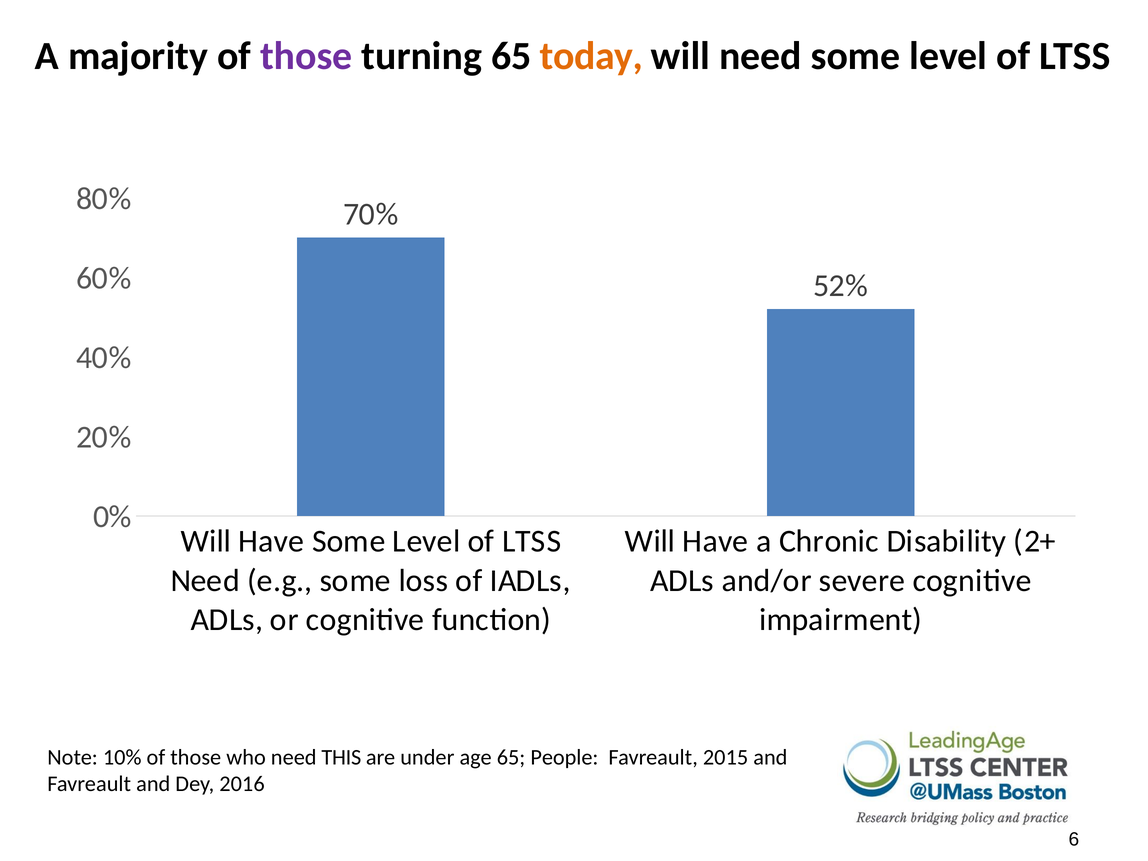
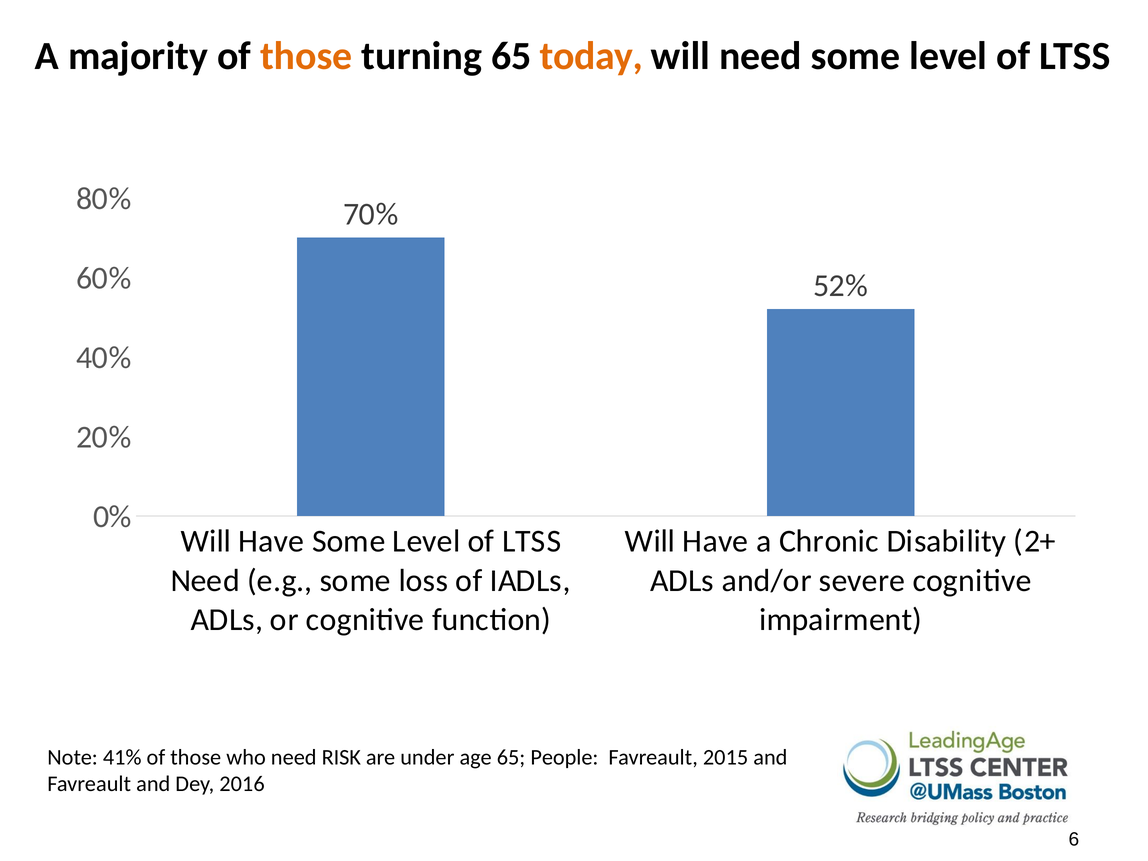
those colour: purple -> orange (306, 56)
10%: 10% -> 41% (122, 757)
THIS: THIS -> RISK (341, 757)
